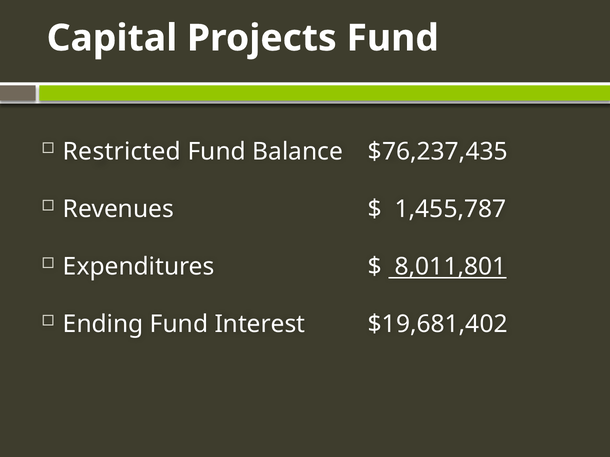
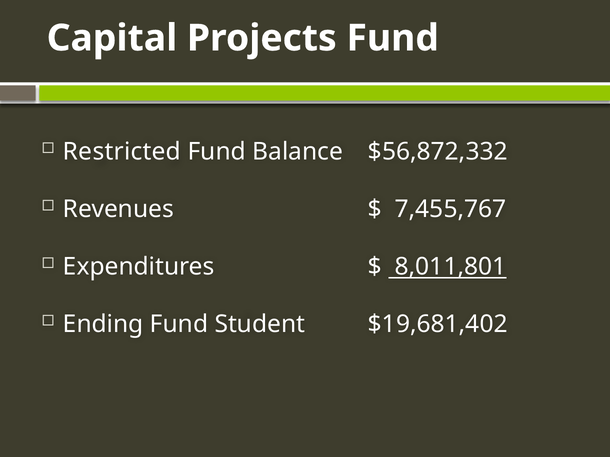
$76,237,435: $76,237,435 -> $56,872,332 (438, 152)
1,455,787: 1,455,787 -> 7,455,767 (451, 209)
Interest: Interest -> Student (260, 324)
